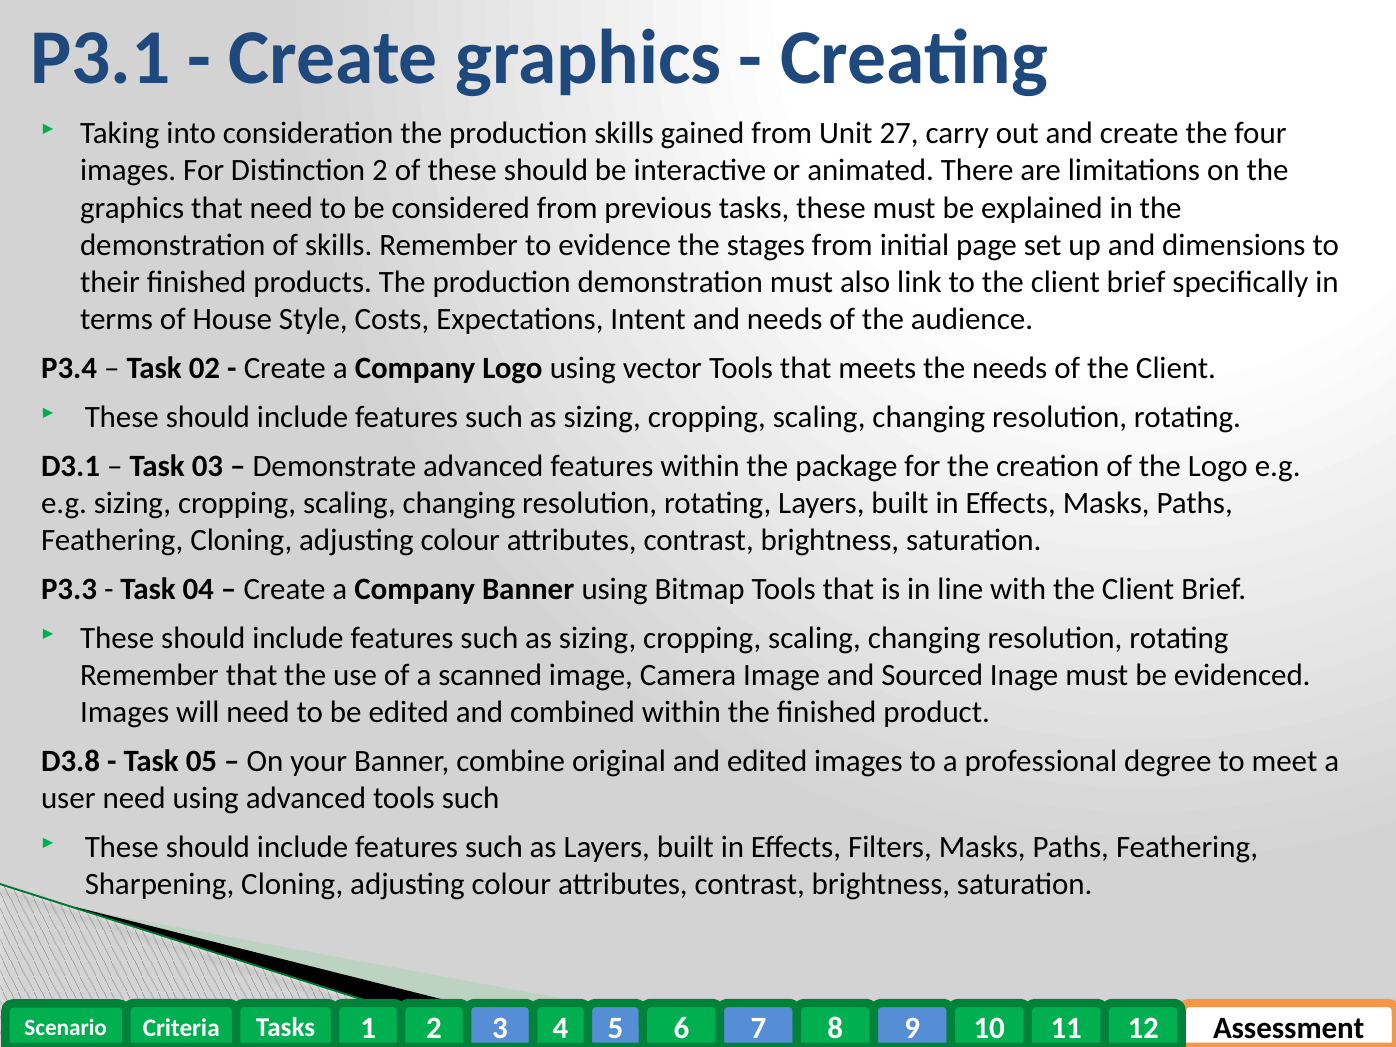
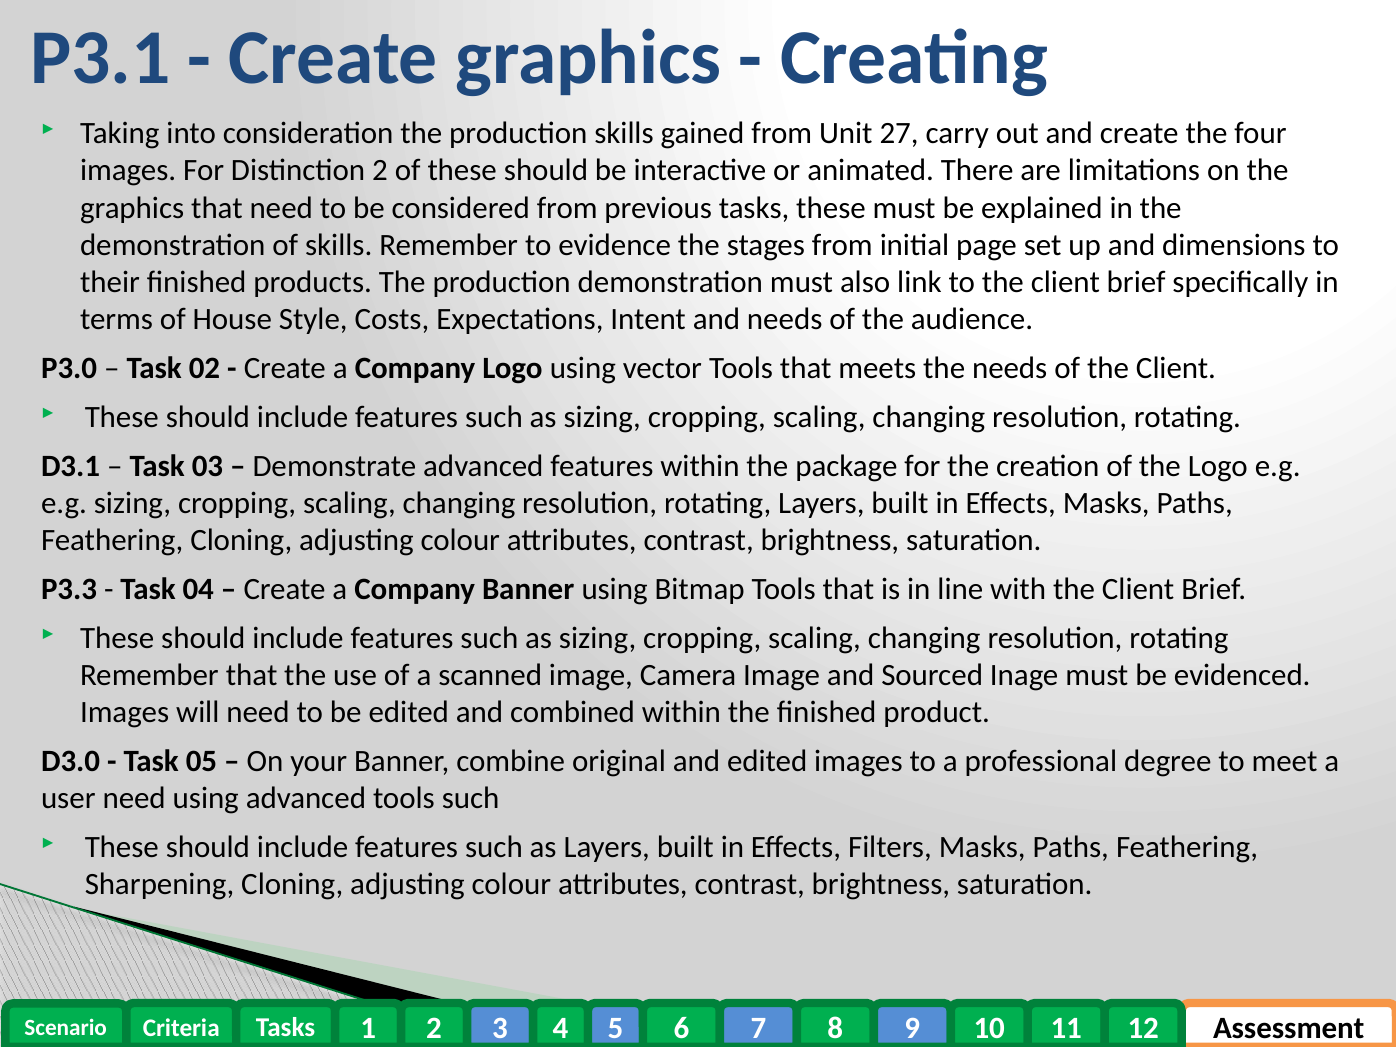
P3.4: P3.4 -> P3.0 (69, 368)
D3.8: D3.8 -> D3.0 (71, 761)
